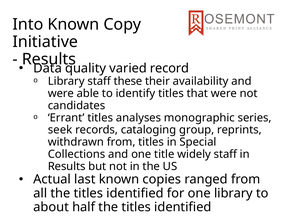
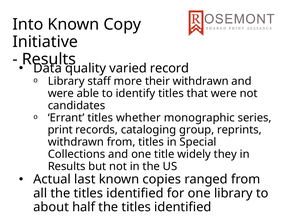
these: these -> more (128, 81)
their availability: availability -> withdrawn (201, 81)
analyses: analyses -> whether (138, 118)
seek: seek -> print (60, 130)
widely staff: staff -> they (225, 154)
